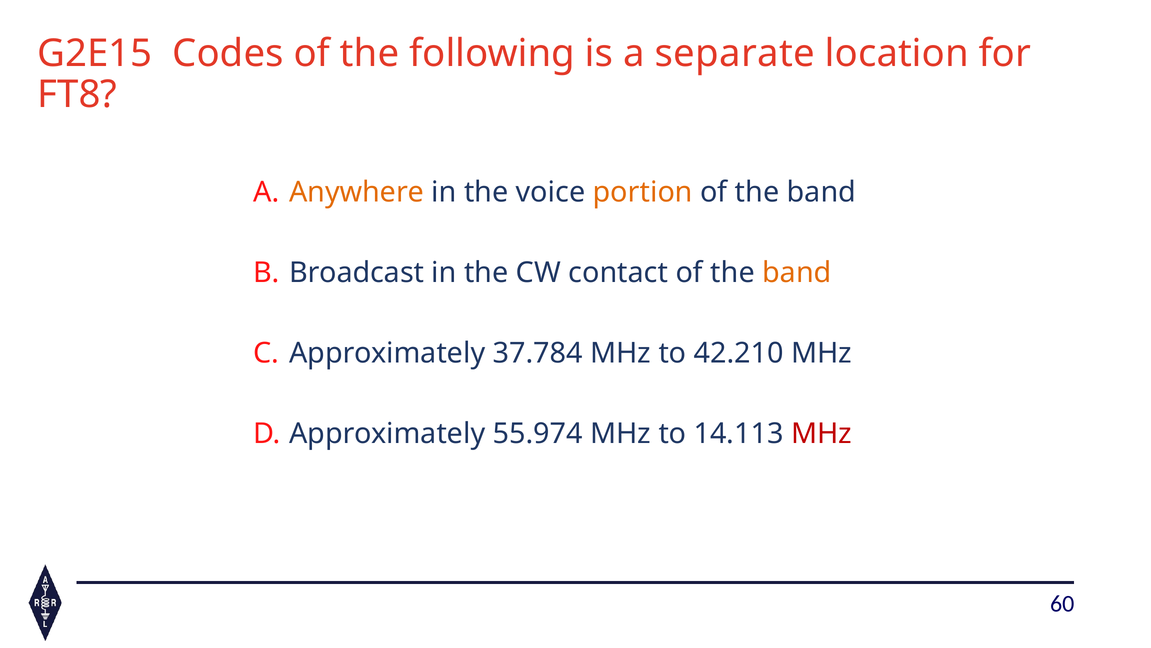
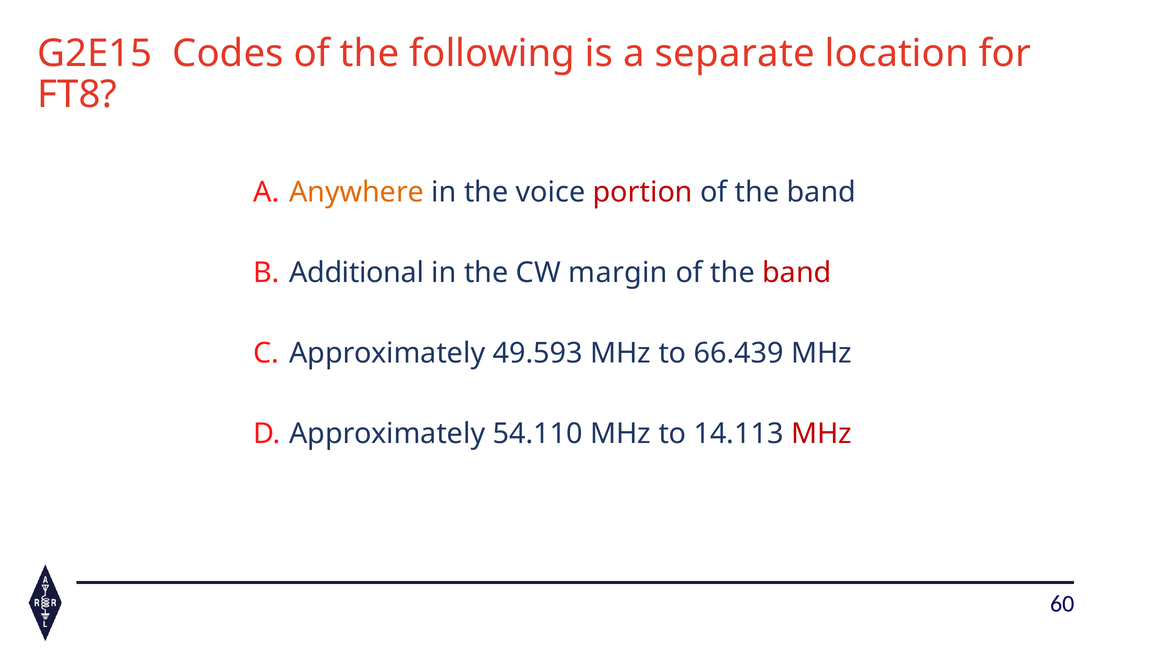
portion colour: orange -> red (643, 192)
Broadcast: Broadcast -> Additional (357, 272)
contact: contact -> margin (618, 272)
band colour: orange -> red (797, 272)
37.784: 37.784 -> 49.593 (538, 353)
42.210: 42.210 -> 66.439 (739, 353)
55.974: 55.974 -> 54.110 (538, 434)
